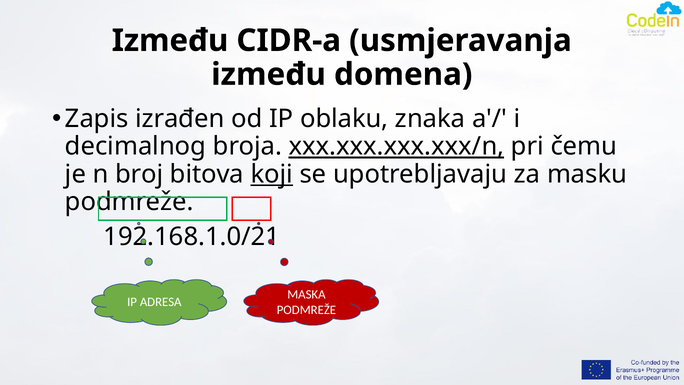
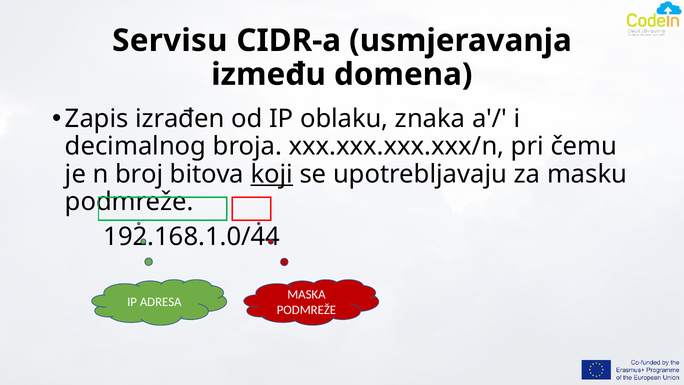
Između: Između -> Servisu (170, 41)
xxx.xxx.xxx.xxx/n underline: present -> none (396, 146)
192.168.1.0/21: 192.168.1.0/21 -> 192.168.1.0/44 (192, 237)
